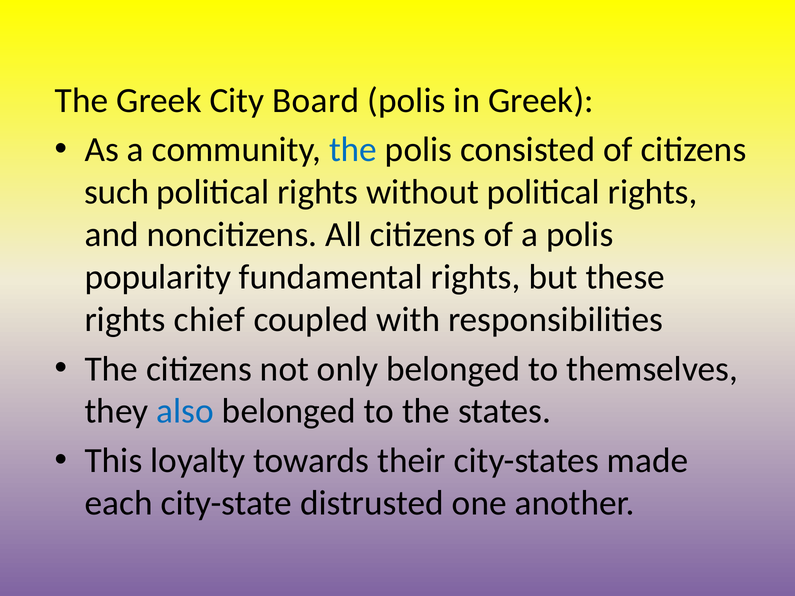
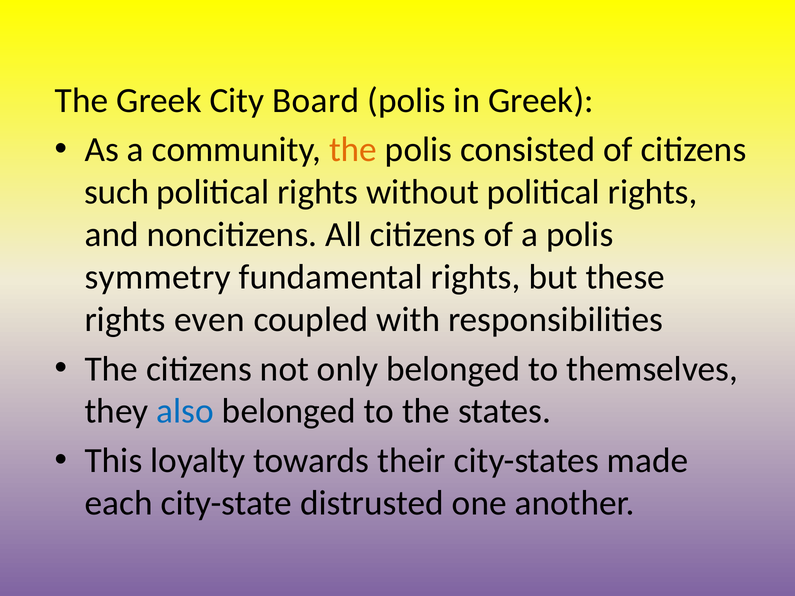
the colour: blue -> orange (353, 150)
popularity: popularity -> symmetry (158, 277)
chief: chief -> even (209, 320)
